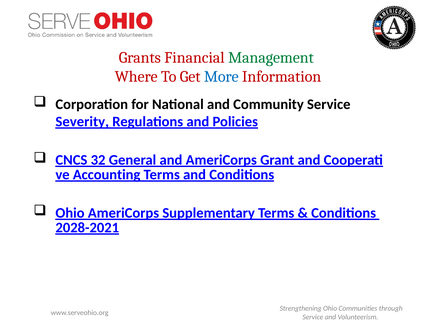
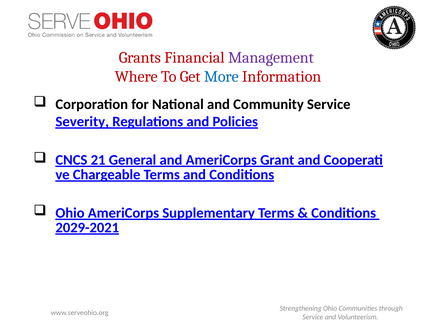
Management colour: green -> purple (271, 57)
32: 32 -> 21 (98, 160)
Accounting: Accounting -> Chargeable (107, 174)
2028-2021: 2028-2021 -> 2029-2021 (87, 227)
